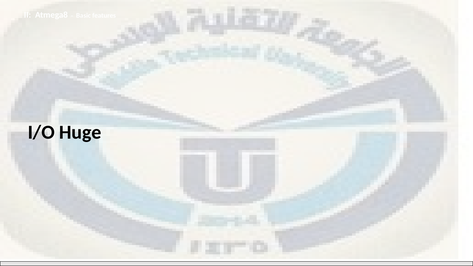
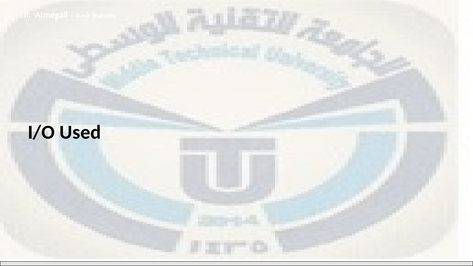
Huge: Huge -> Used (80, 133)
